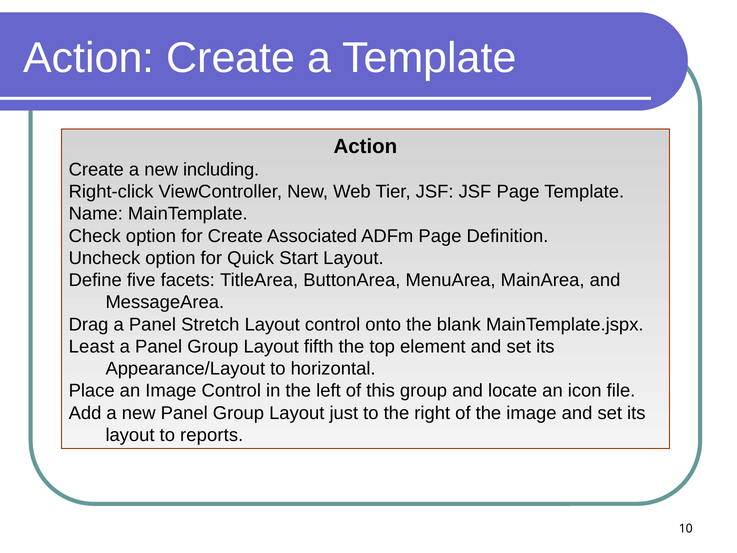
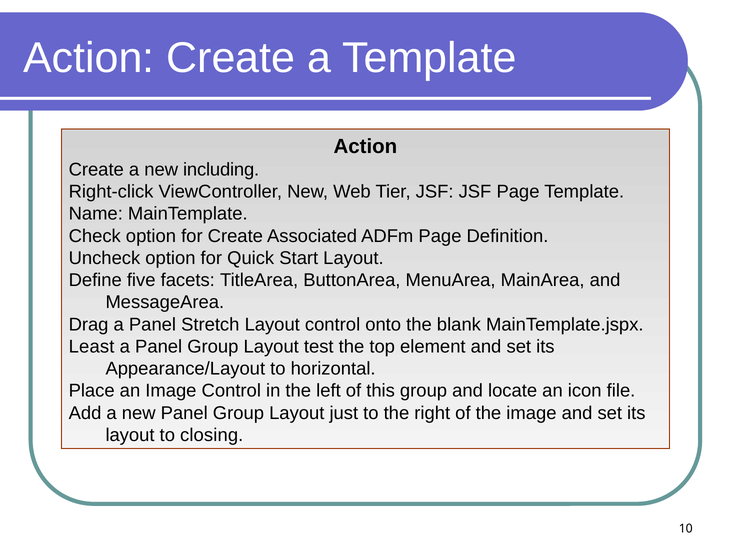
fifth: fifth -> test (319, 346)
reports: reports -> closing (212, 435)
